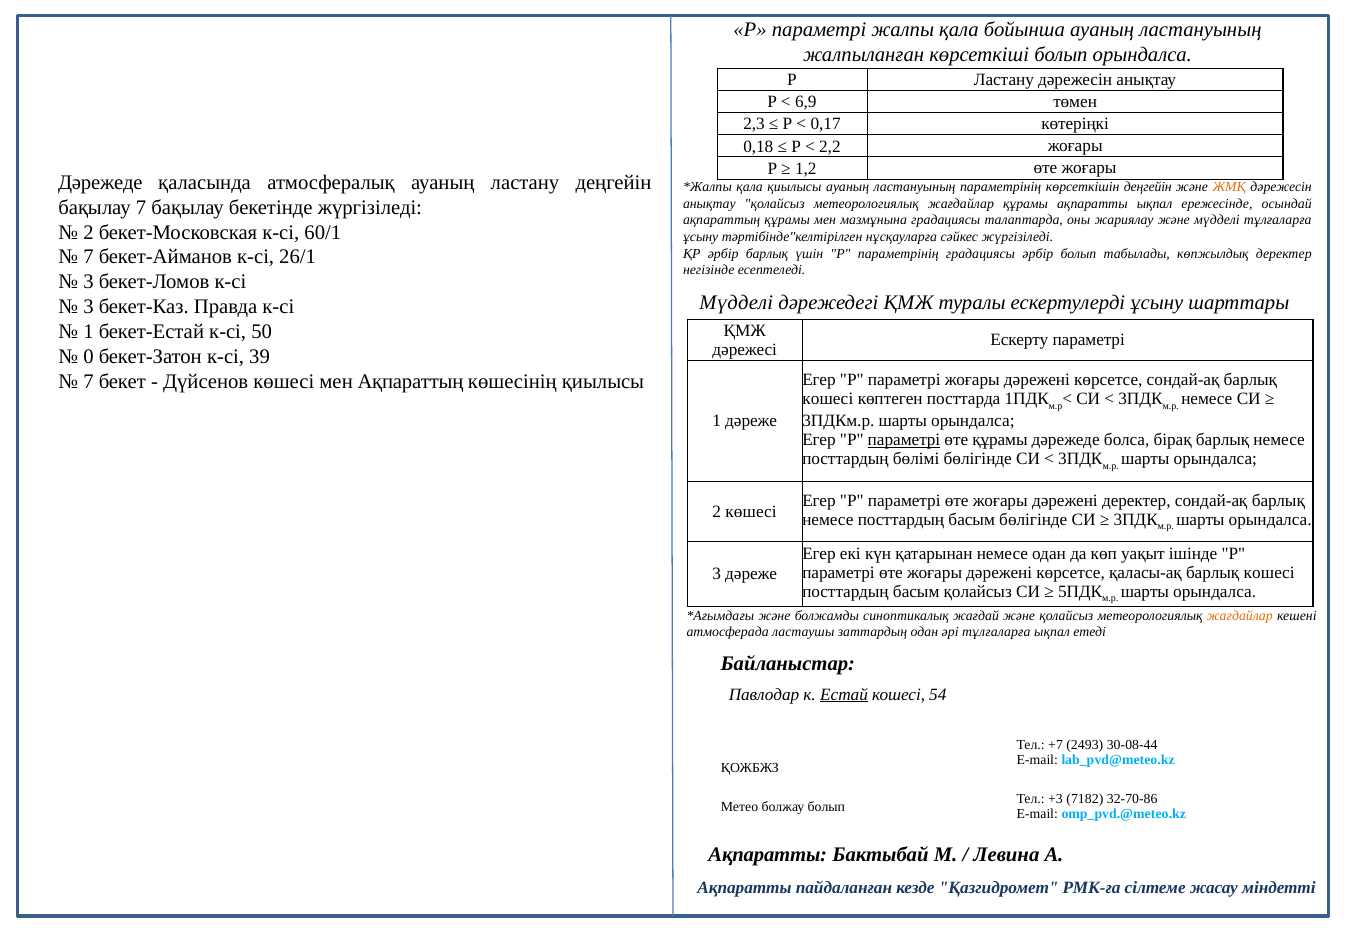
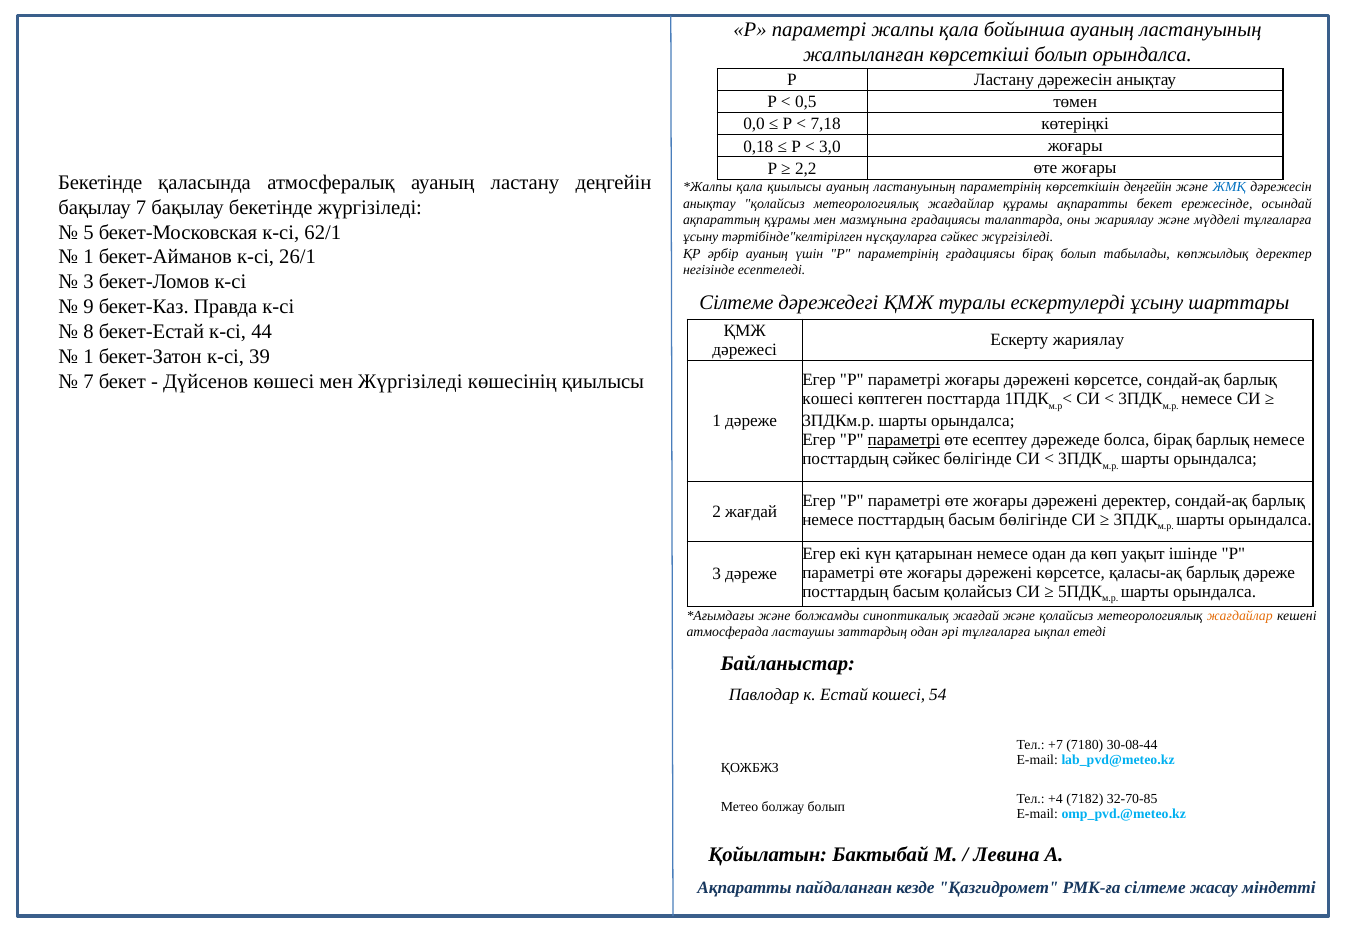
6,9: 6,9 -> 0,5 (806, 102)
2,3: 2,3 -> 0,0 (754, 124)
0,17: 0,17 -> 7,18 (826, 124)
2,2: 2,2 -> 3,0 (830, 146)
1,2: 1,2 -> 2,2 (806, 169)
Дәрежеде: Дәрежеде -> Бекетінде (100, 183)
ЖМҚ colour: orange -> blue (1229, 187)
ақпаратты ықпал: ықпал -> бекет (1155, 204)
2: 2 -> 5 (88, 232)
60/1: 60/1 -> 62/1 (323, 232)
әрбір барлық: барлық -> ауаның (767, 253)
градациясы әрбір: әрбір -> бірақ (1038, 253)
7: 7 -> 1 (88, 257)
Мүдделі: Мүдделі -> Сілтеме (736, 303)
3: 3 -> 9 (88, 307)
1: 1 -> 8 (88, 332)
50: 50 -> 44 (262, 332)
Ескерту параметрі: параметрі -> жариялау (1089, 340)
0: 0 -> 1 (88, 356)
мен Ақпараттың: Ақпараттың -> Жүргізіледі (410, 381)
өте құрамы: құрамы -> есептеу (1000, 440)
посттардың бөлімі: бөлімі -> сәйкес (916, 459)
2 көшесі: көшесі -> жағдай (751, 511)
кошесi: кошесi -> дәреже (1269, 573)
Естай underline: present -> none (844, 694)
2493: 2493 -> 7180 (1085, 745)
+3: +3 -> +4 (1056, 799)
32-70-86: 32-70-86 -> 32-70-85 (1132, 799)
Ақпаратты: Ақпаратты -> Қойылатын (768, 854)
